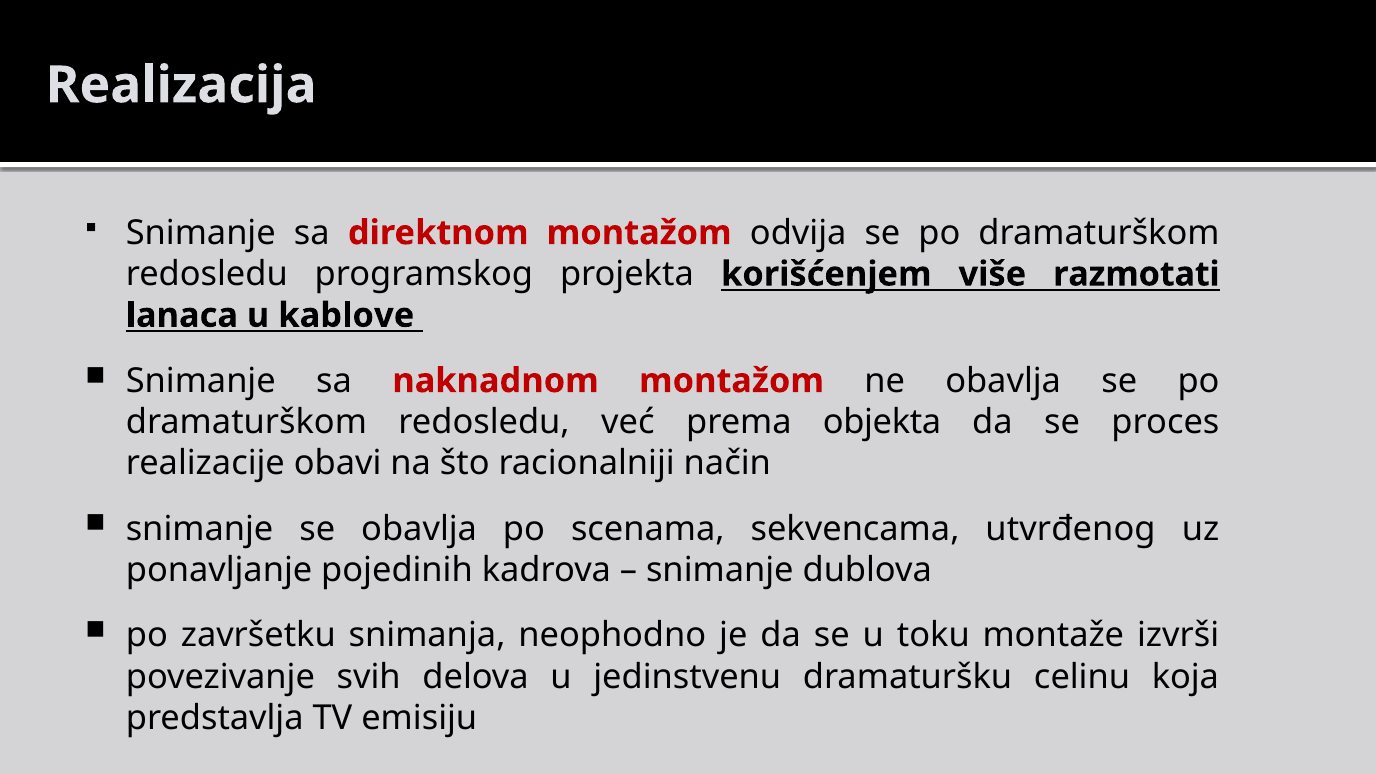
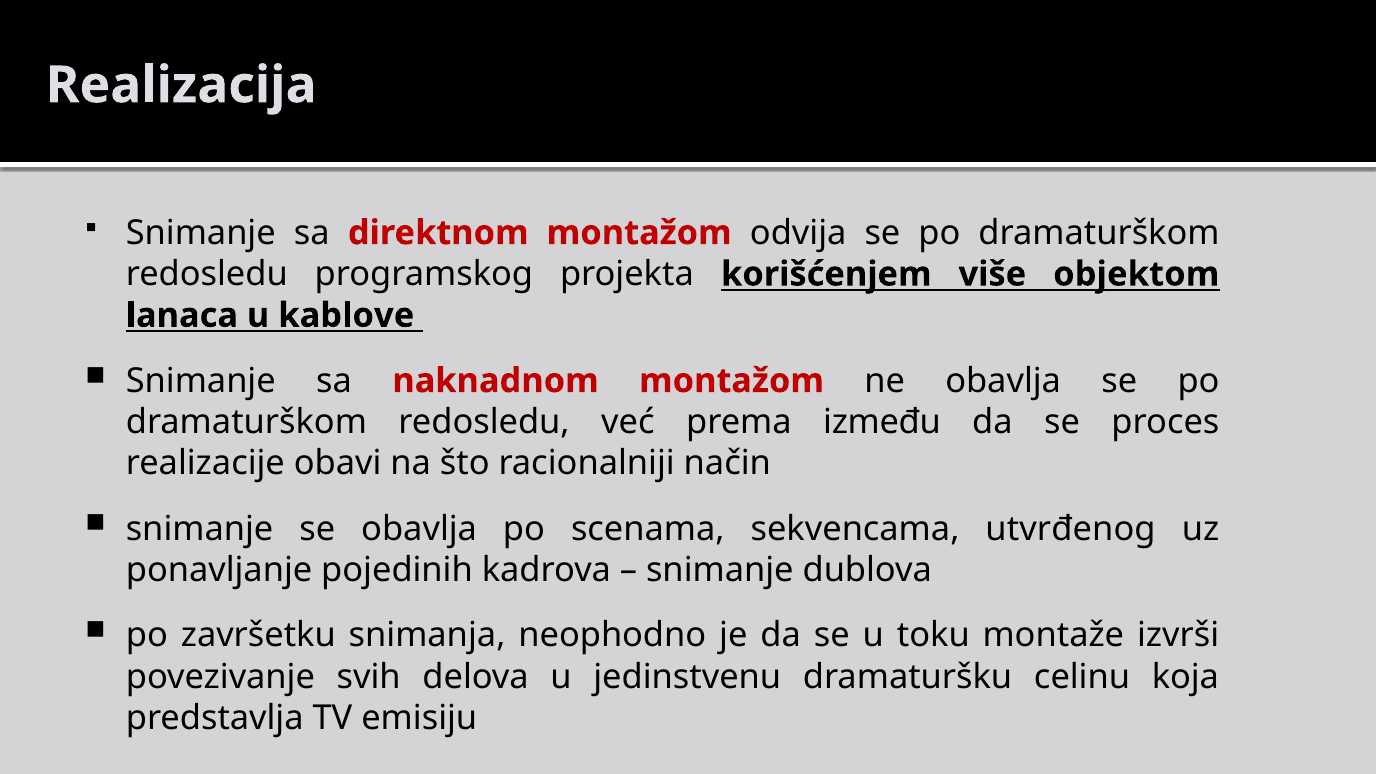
razmotati: razmotati -> objektom (1136, 274)
objekta: objekta -> između (882, 422)
